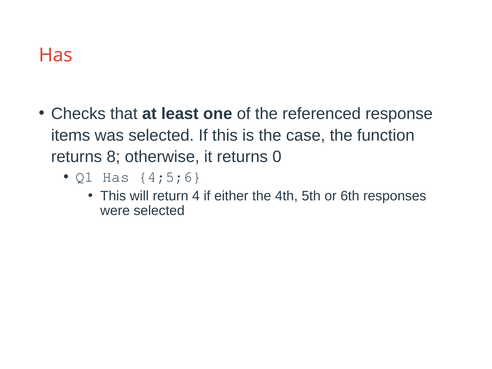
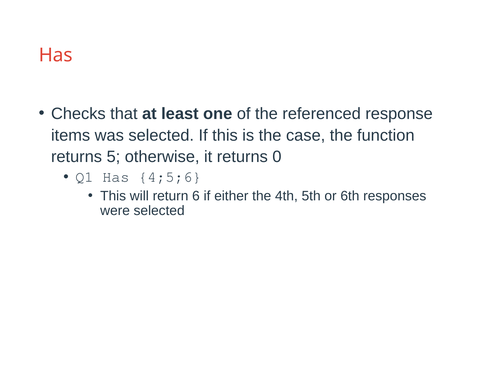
8: 8 -> 5 (113, 157)
4: 4 -> 6 (196, 196)
